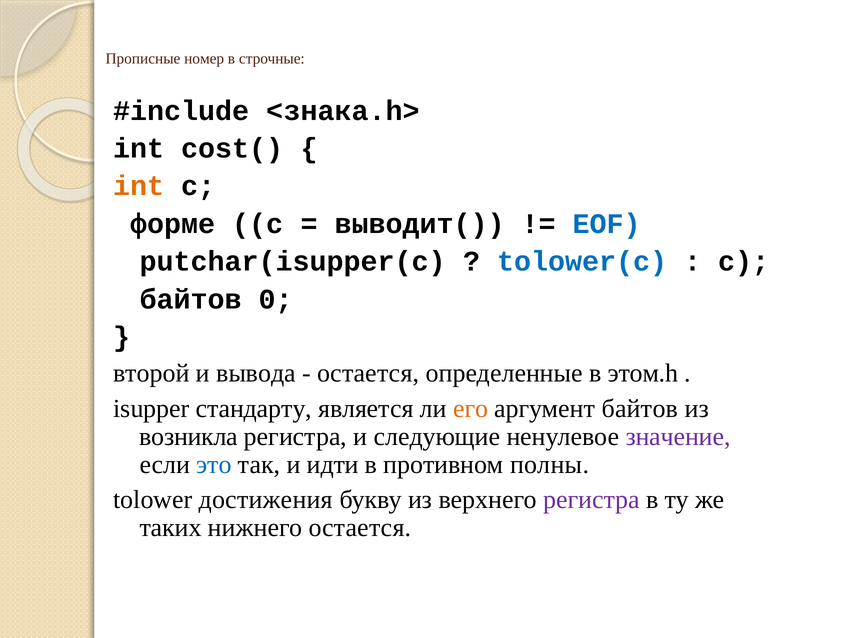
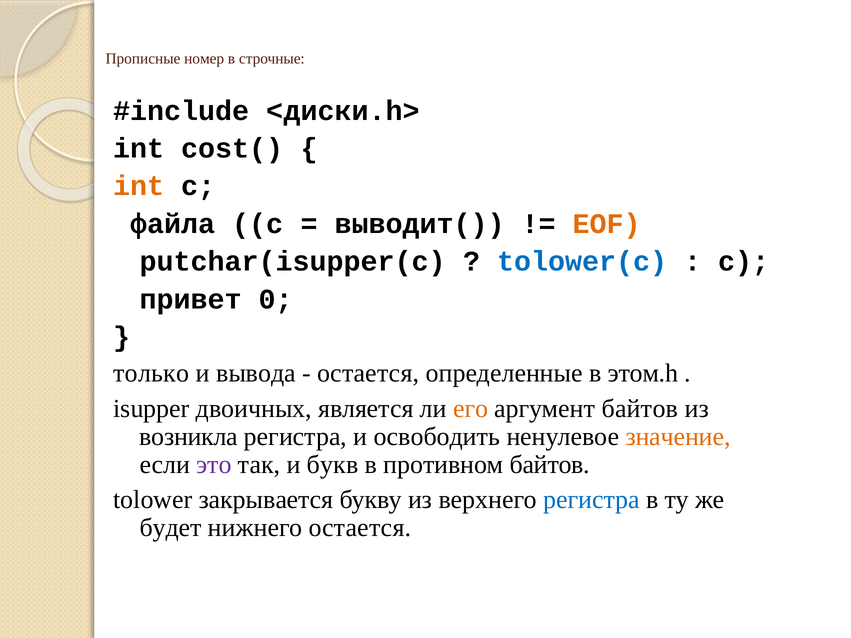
<знака.h>: <знака.h> -> <диски.h> (343, 111)
форме: форме -> файла (173, 224)
EOF colour: blue -> orange (607, 224)
байтов: байтов -> привет (191, 299)
второй: второй -> только (151, 373)
стандарту: стандарту -> двоичных (254, 409)
следующие: следующие -> освободить (437, 437)
значение colour: purple -> orange (678, 437)
это colour: blue -> purple (214, 465)
идти: идти -> букв (333, 465)
противном полны: полны -> байтов (550, 465)
достижения: достижения -> закрывается (266, 500)
регистра colour: purple -> blue (591, 500)
таких: таких -> будет (171, 528)
